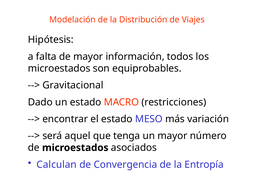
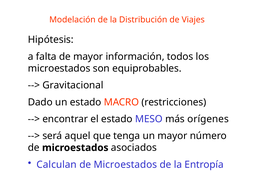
variación: variación -> orígenes (208, 119)
Convergencia: Convergencia -> Microestados (125, 164)
